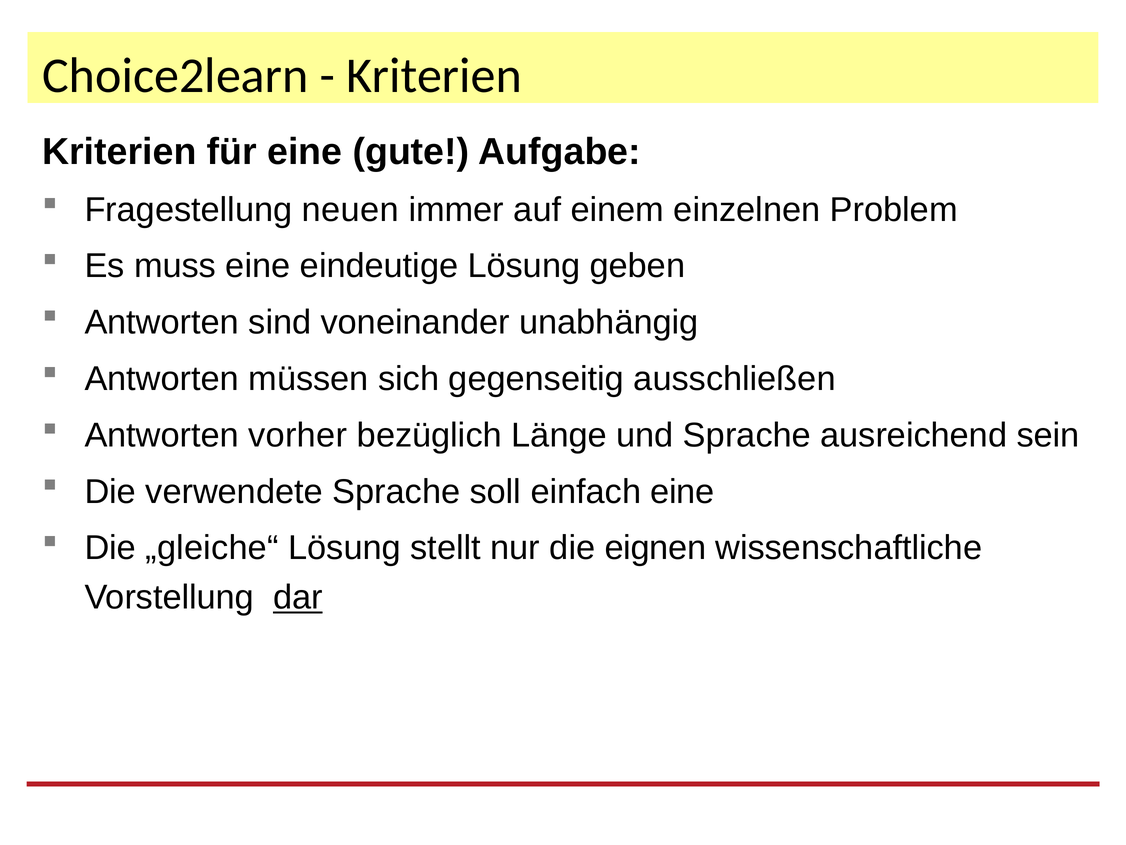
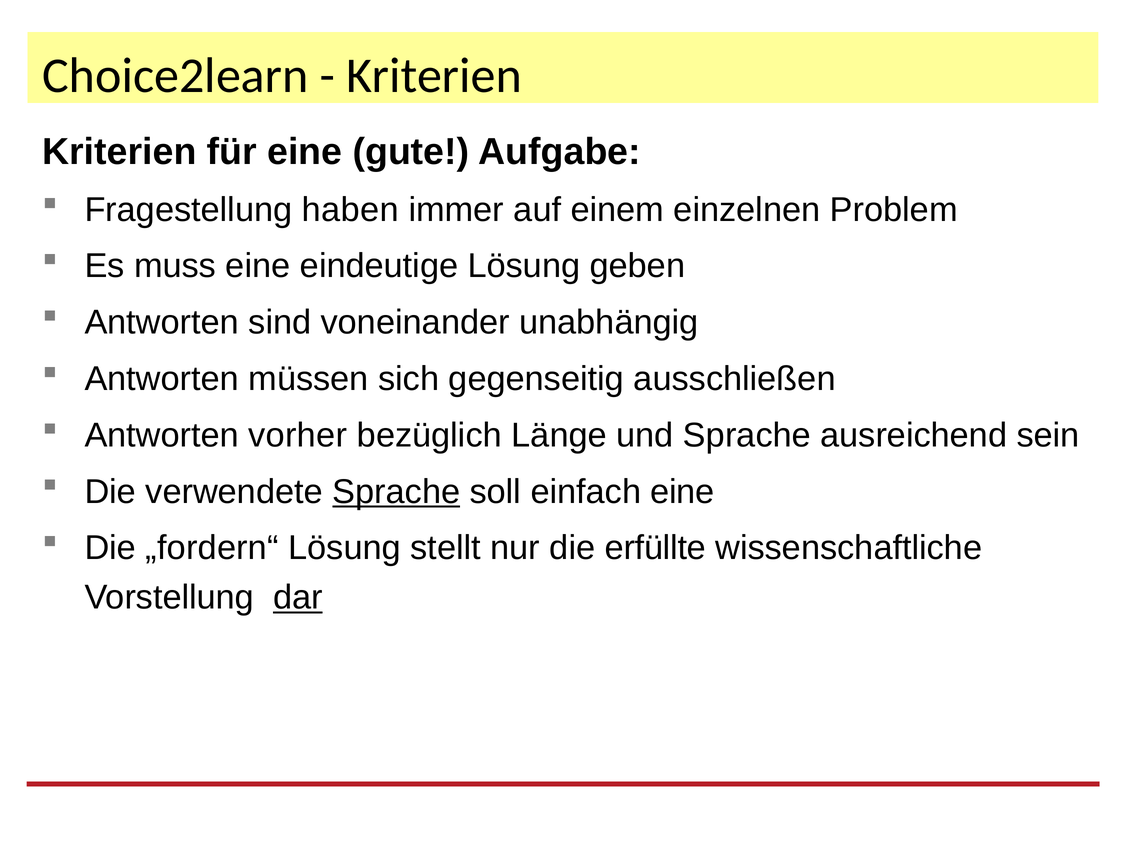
neuen: neuen -> haben (350, 210)
Sprache underline: none -> present (396, 491)
„gleiche“: „gleiche“ -> „fordern“ (212, 548)
eignen: eignen -> erfüllte (655, 548)
